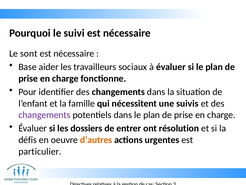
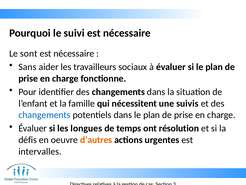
Base: Base -> Sans (27, 67)
changements colour: purple -> blue (44, 115)
dossiers: dossiers -> longues (86, 128)
entrer: entrer -> temps (129, 128)
particulier: particulier -> intervalles (40, 151)
